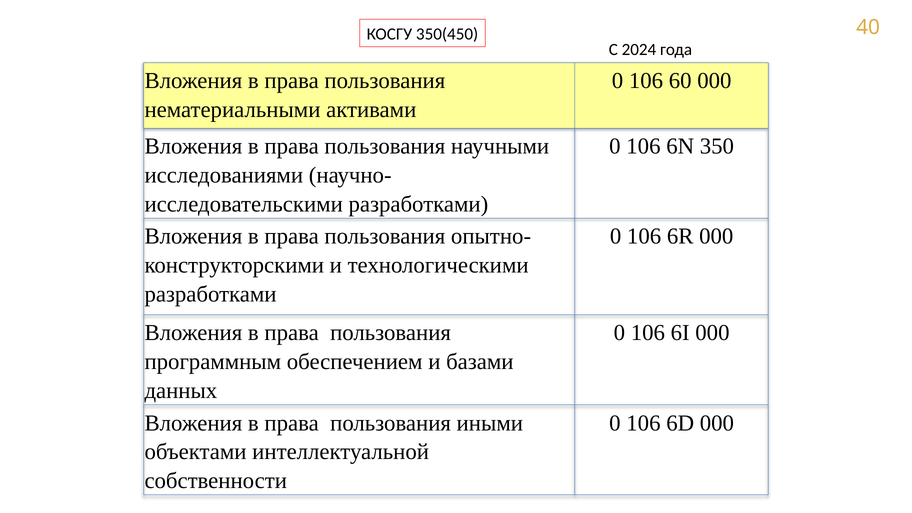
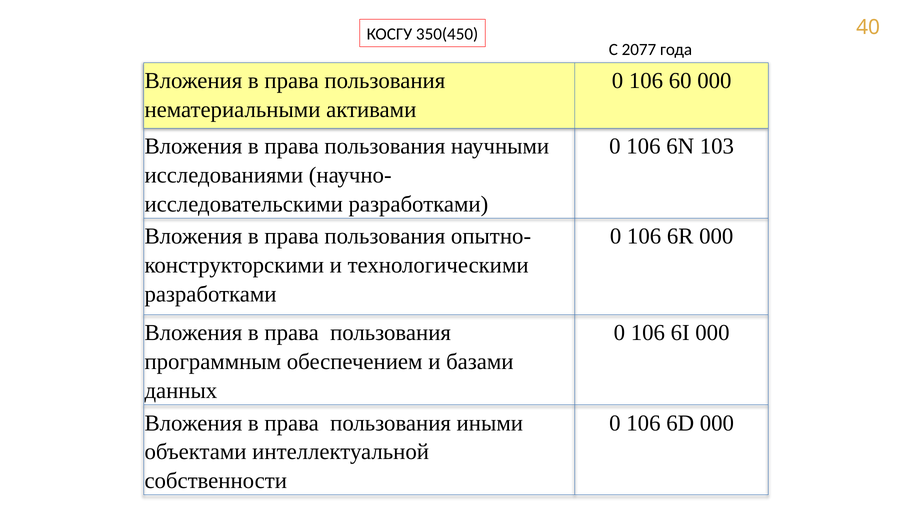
2024: 2024 -> 2077 (639, 50)
350: 350 -> 103 (717, 146)
